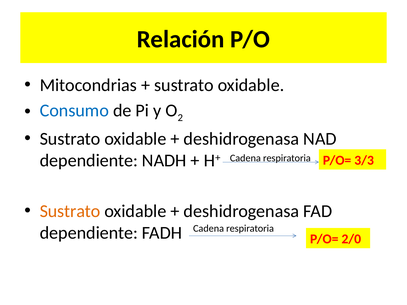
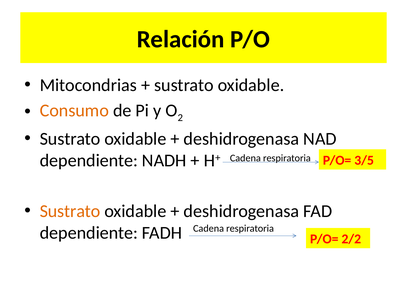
Consumo colour: blue -> orange (74, 111)
3/3: 3/3 -> 3/5 (364, 161)
2/0: 2/0 -> 2/2 (351, 239)
